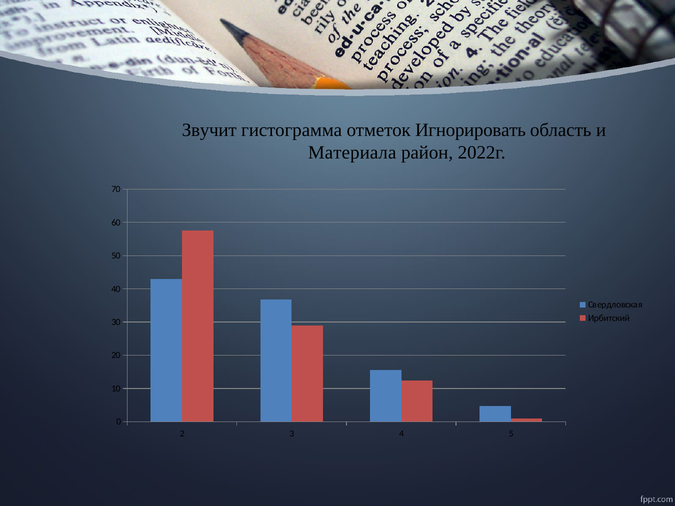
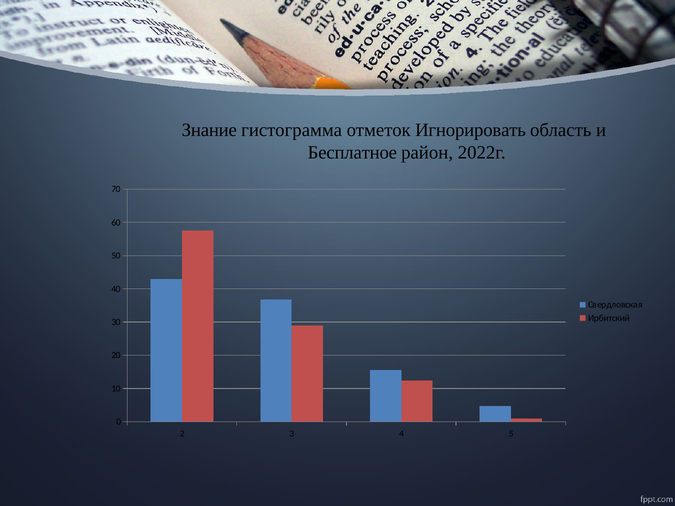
Звучит: Звучит -> Знание (209, 130)
Материала: Материала -> Бесплатное (352, 152)
